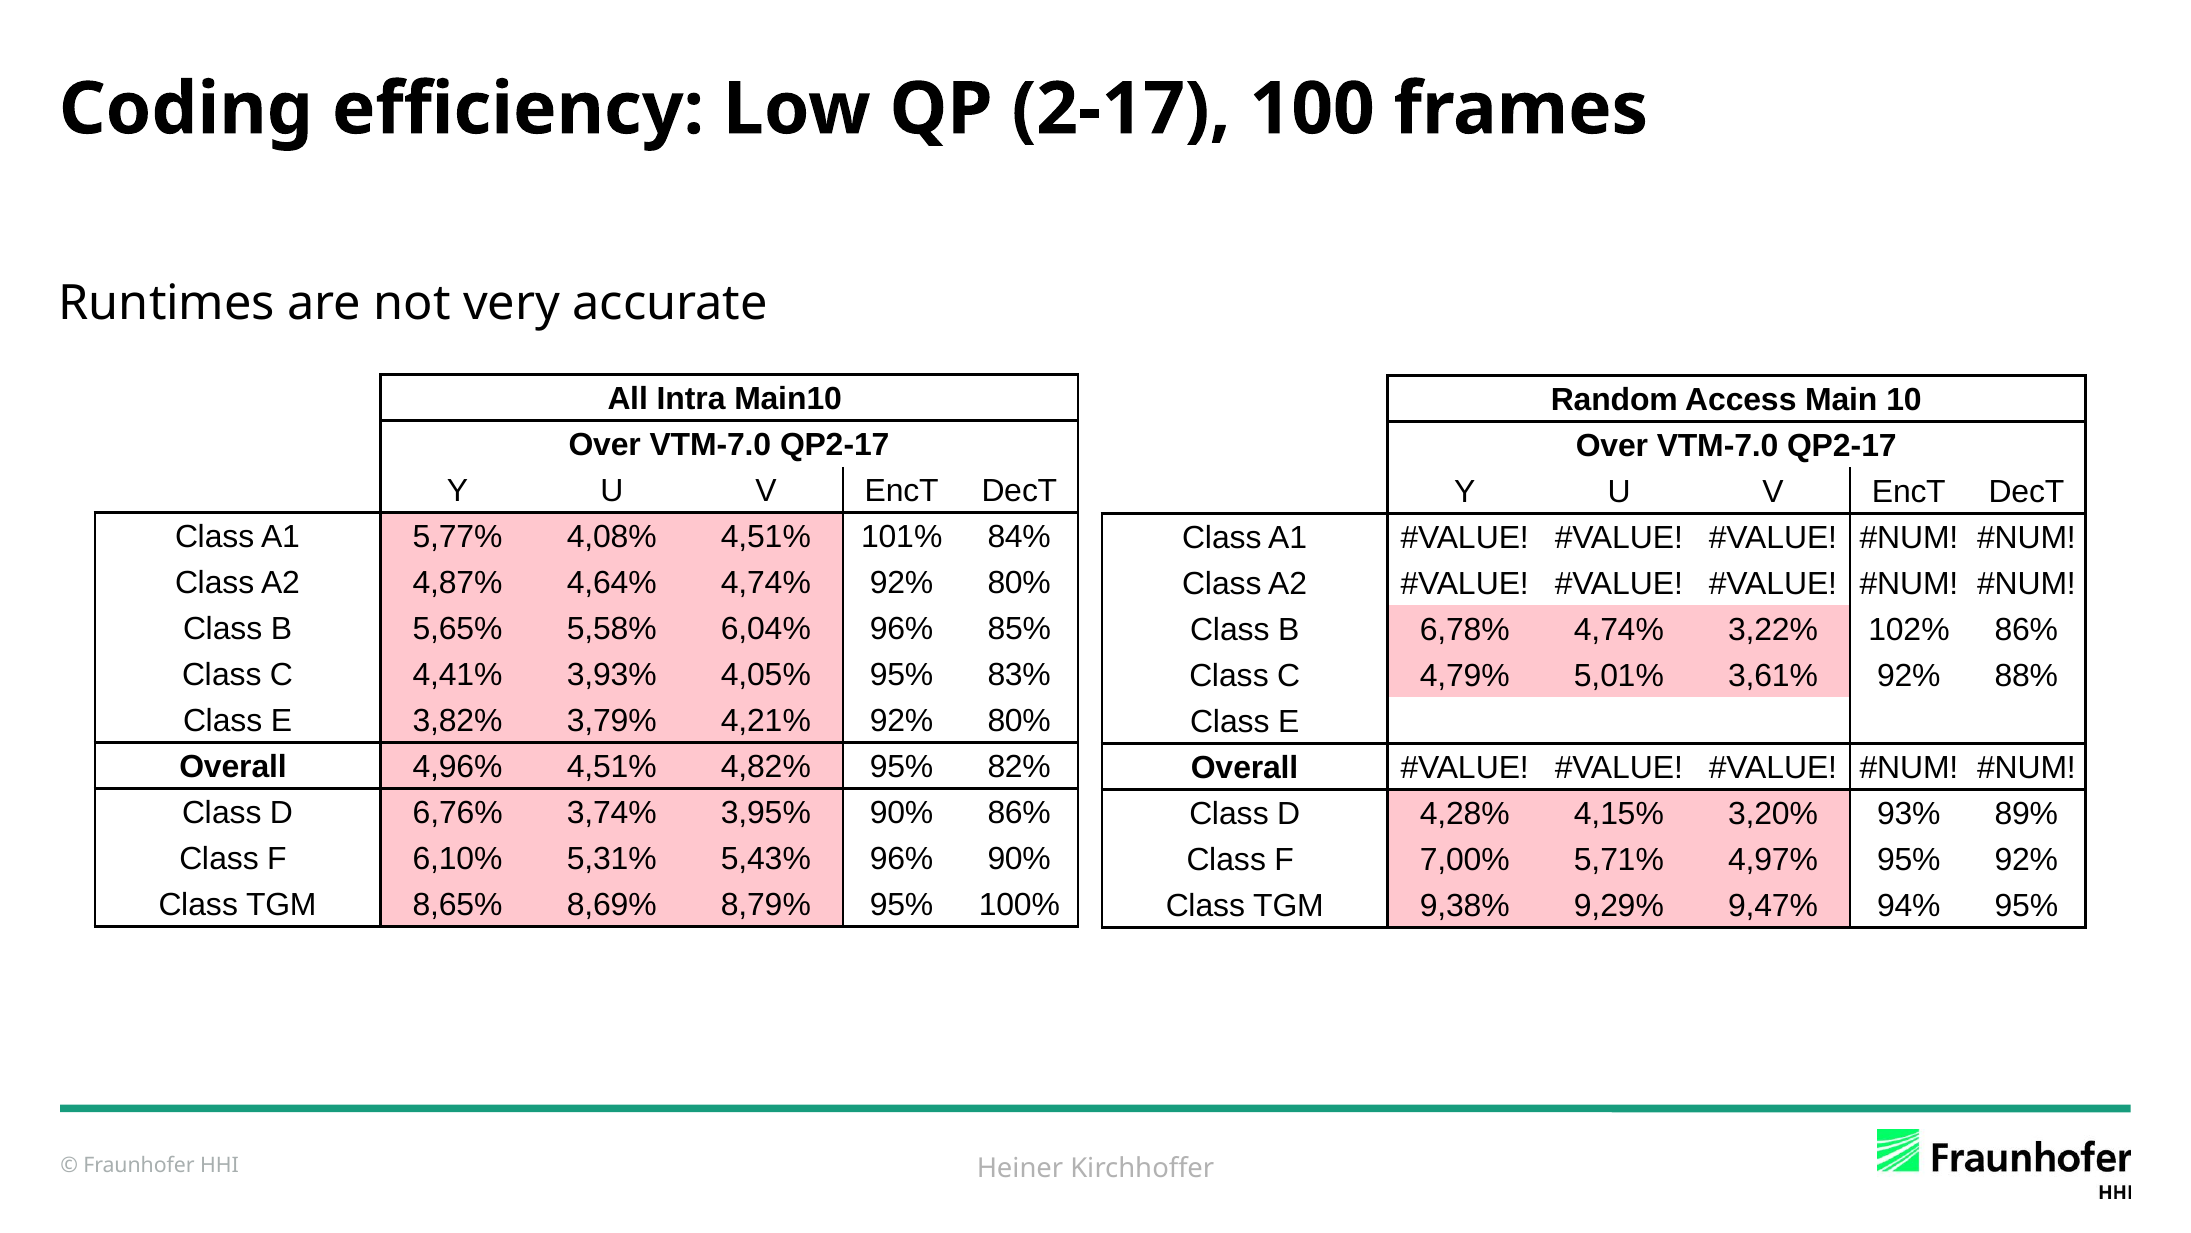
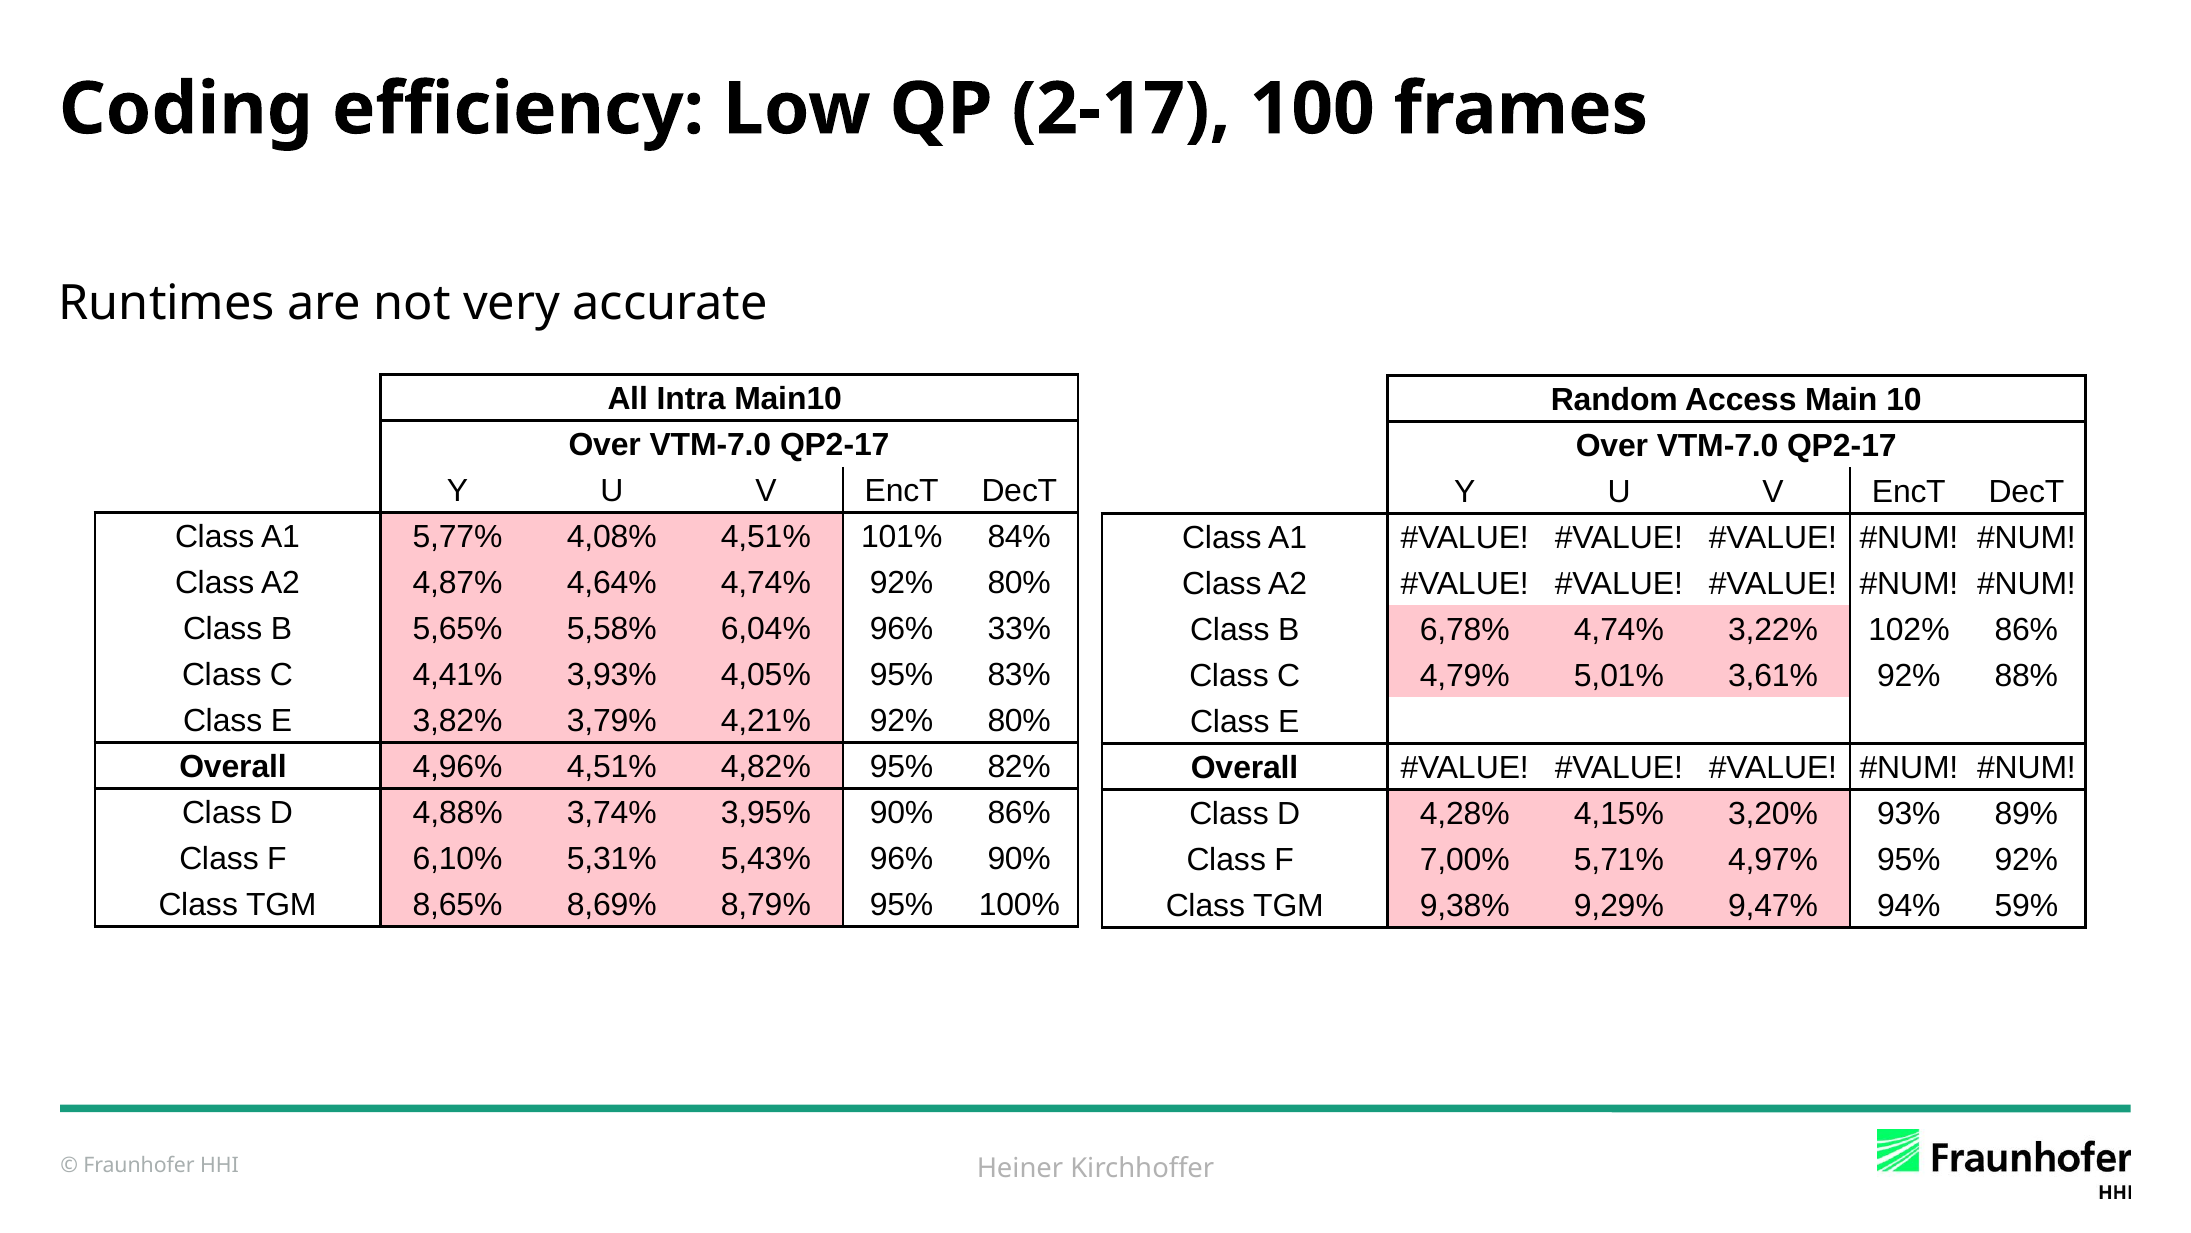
85%: 85% -> 33% (1019, 629)
6,76%: 6,76% -> 4,88% (458, 813)
94% 95%: 95% -> 59% (2026, 906)
